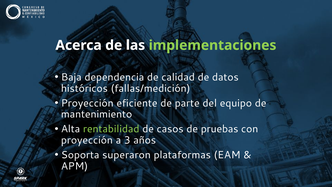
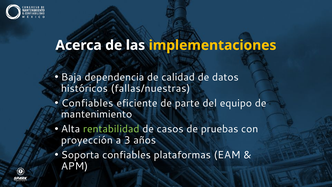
implementaciones colour: light green -> yellow (213, 45)
fallas/medición: fallas/medición -> fallas/nuestras (150, 88)
Proyección: Proyección -> Confiables (87, 103)
Soporta superaron: superaron -> confiables (127, 155)
